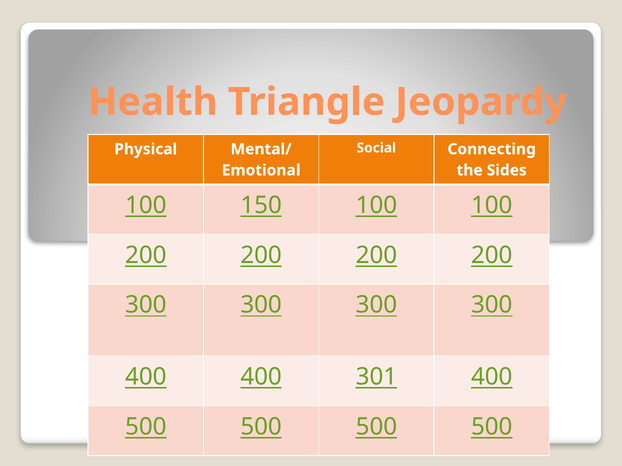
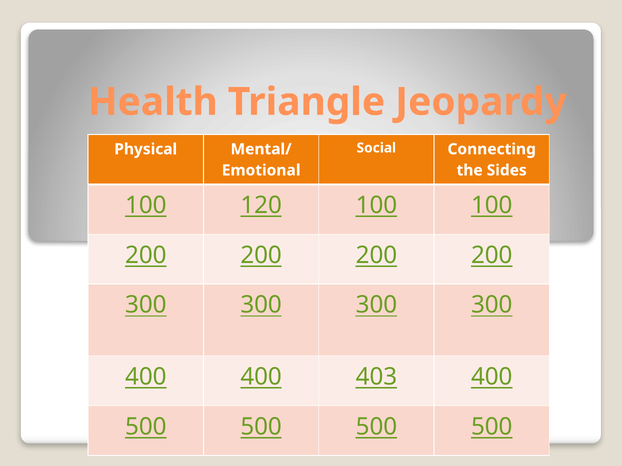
150: 150 -> 120 (261, 206)
301: 301 -> 403 (376, 377)
